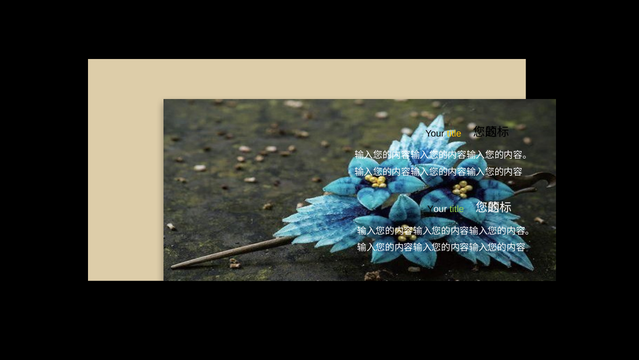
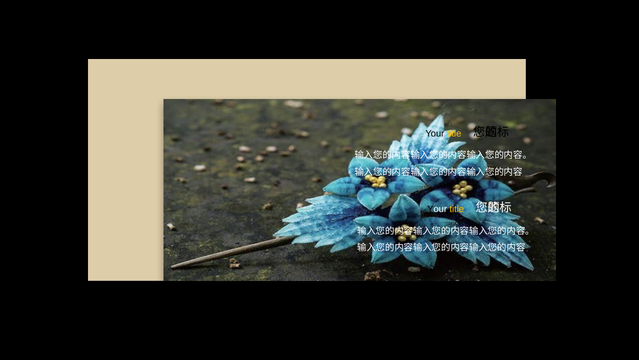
title colour: light green -> yellow (457, 209)
